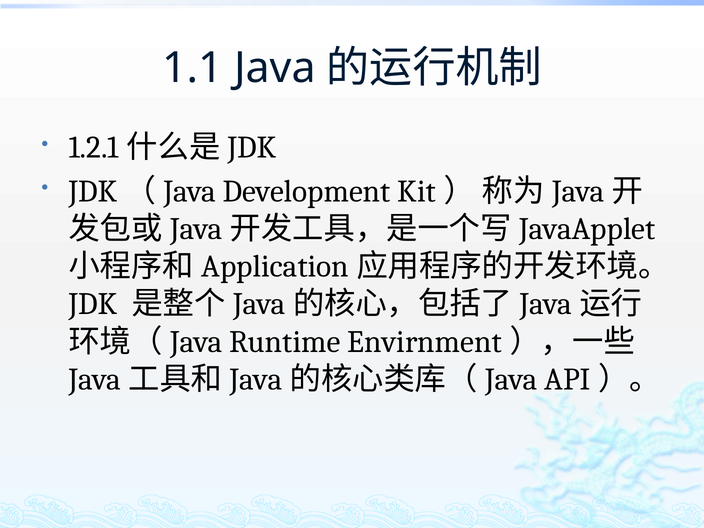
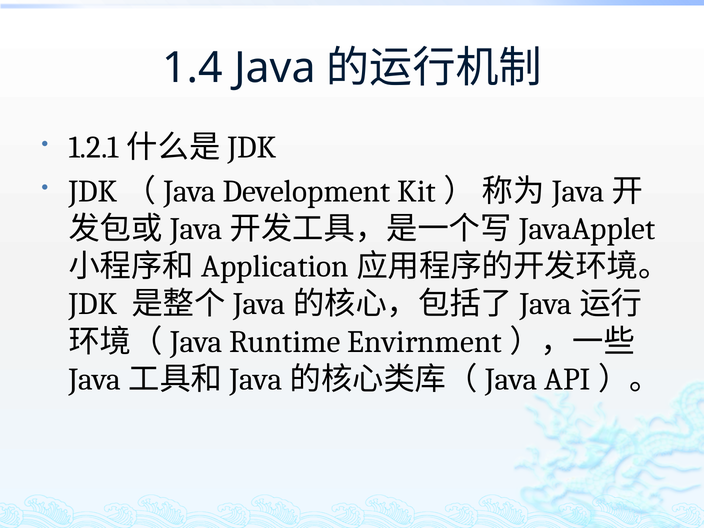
1.1: 1.1 -> 1.4 (193, 68)
